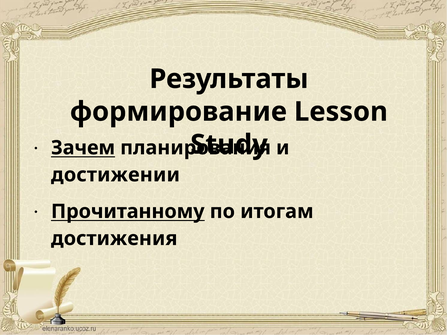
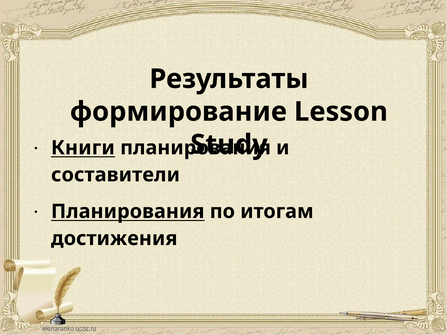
Зачем: Зачем -> Книги (83, 148)
достижении: достижении -> составители (116, 175)
Прочитанному: Прочитанному -> Планирования (128, 212)
